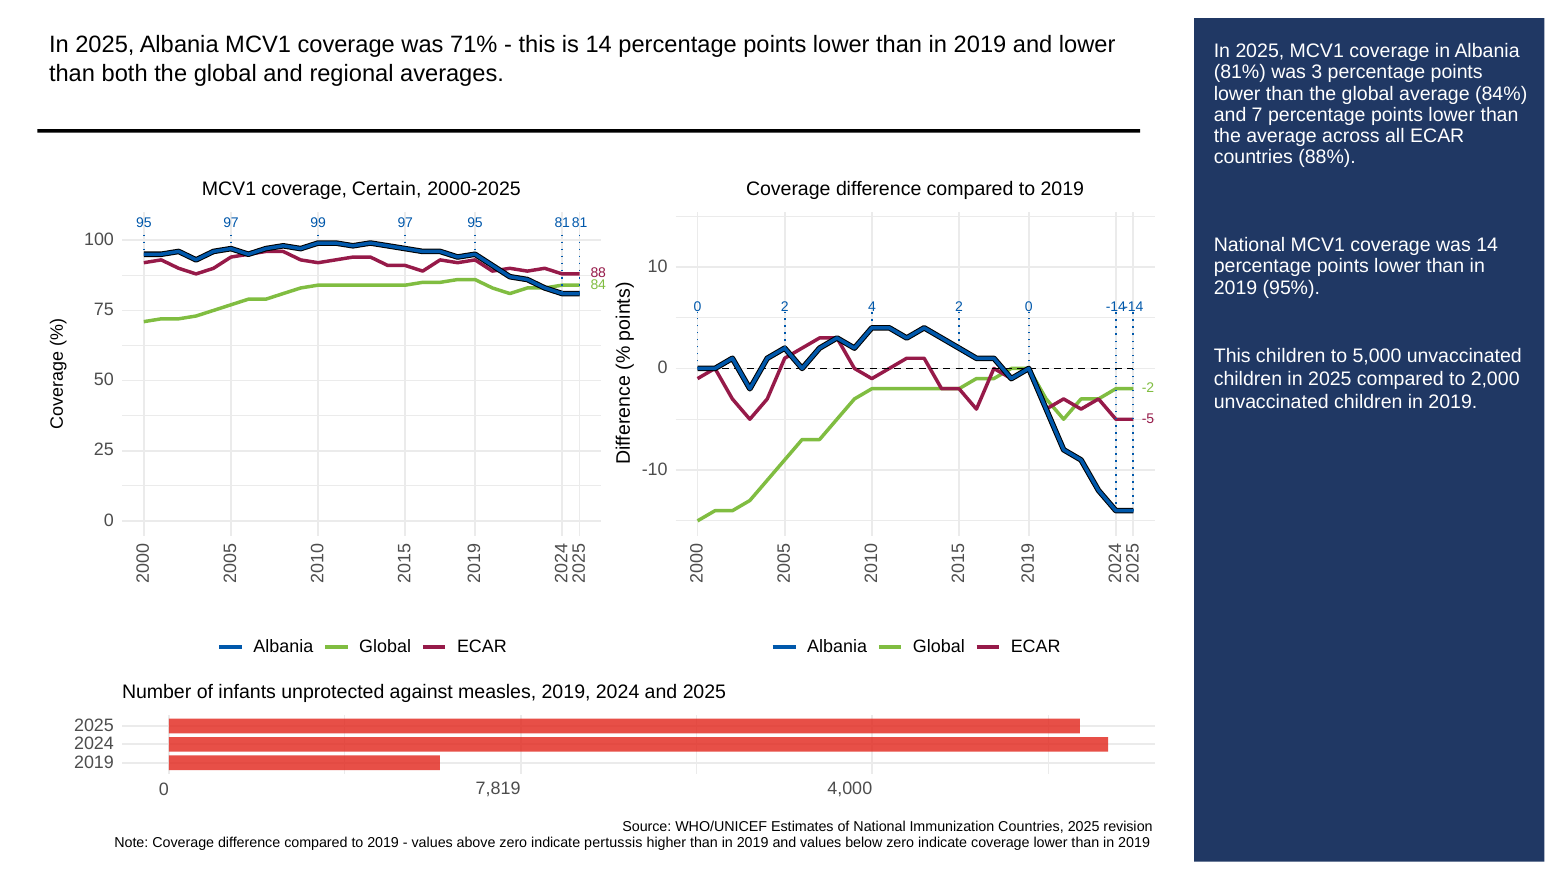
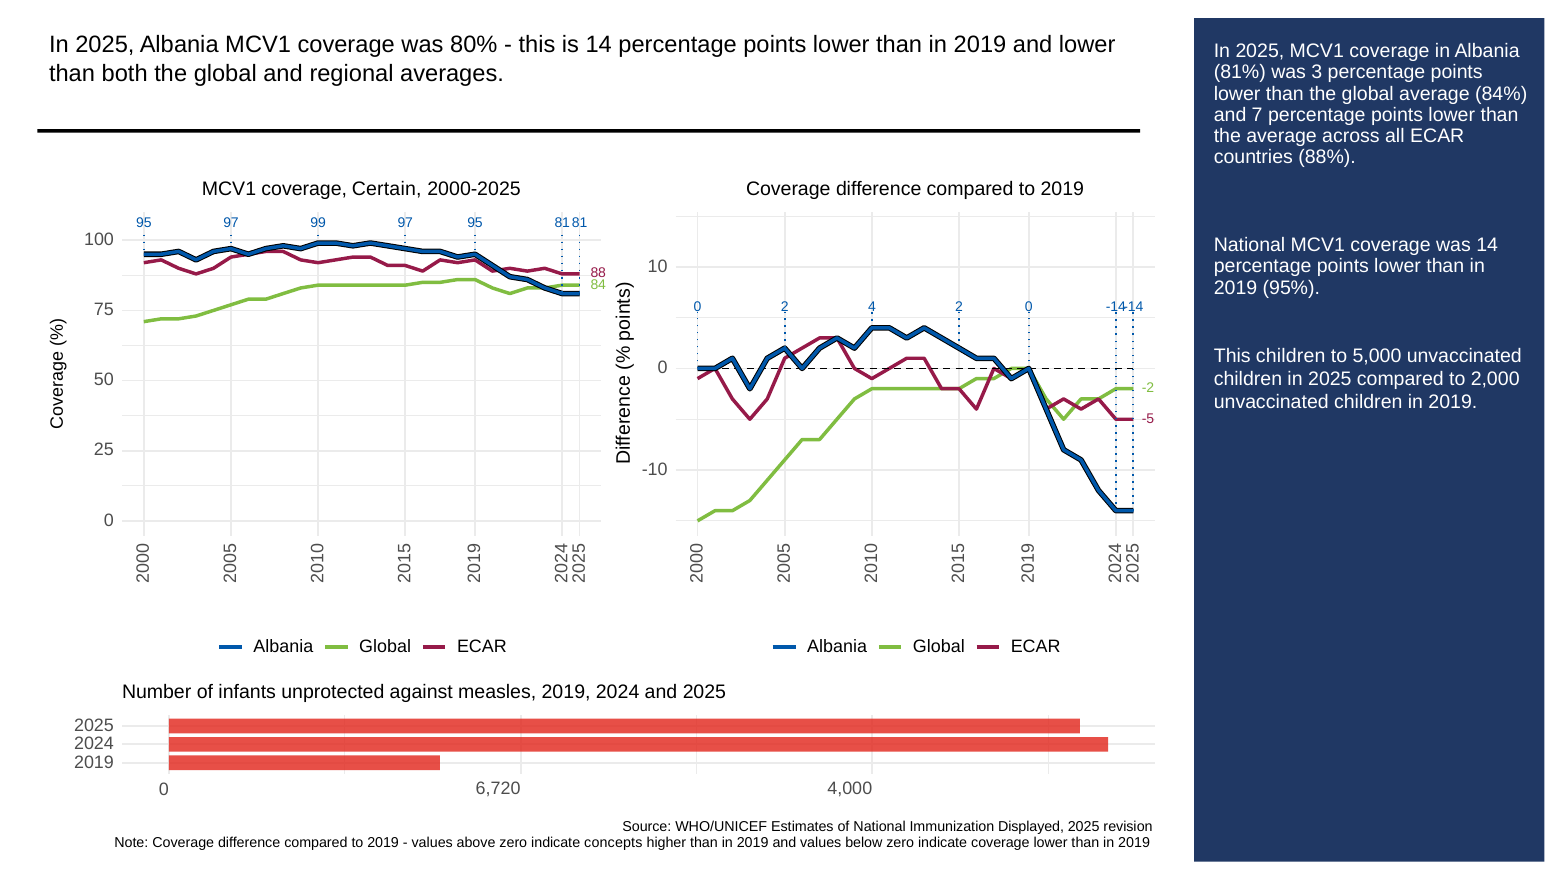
71%: 71% -> 80% (474, 45)
7,819: 7,819 -> 6,720 (498, 788)
Immunization Countries: Countries -> Displayed (1031, 827)
pertussis: pertussis -> concepts (613, 842)
